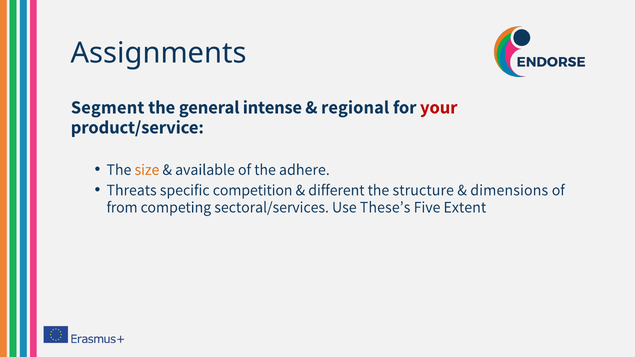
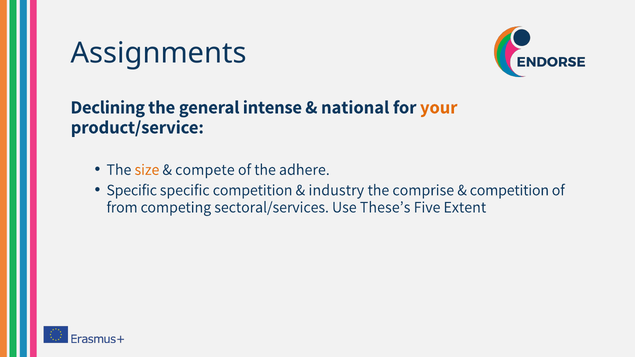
Segment: Segment -> Declining (108, 107)
regional: regional -> national (355, 107)
your colour: red -> orange (439, 107)
available: available -> compete (205, 170)
Threats: Threats -> Specific (132, 190)
different: different -> industry (336, 190)
structure: structure -> comprise (423, 190)
dimensions: dimensions -> competition (509, 190)
